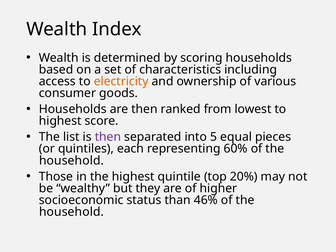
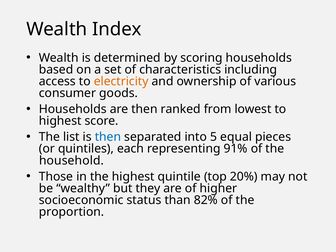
then colour: purple -> blue (108, 137)
60%: 60% -> 91% (236, 149)
46%: 46% -> 82% (206, 200)
household: household -> proportion (72, 212)
